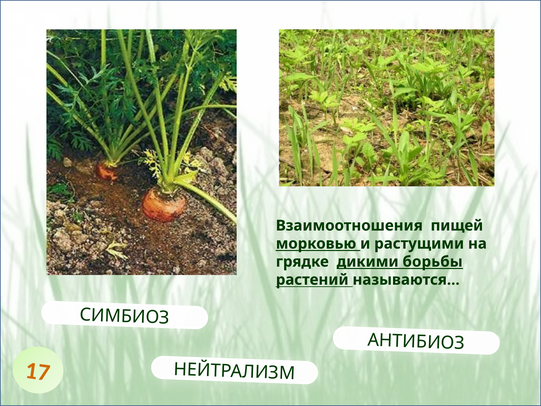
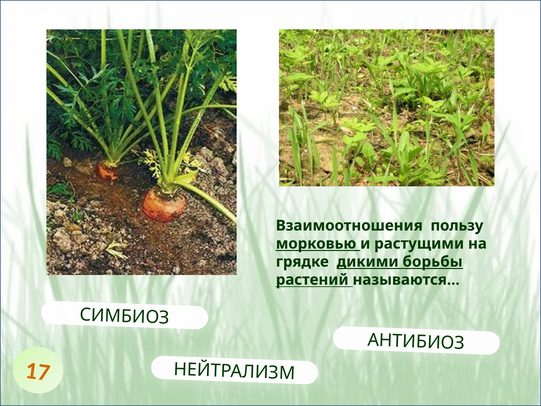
пищей: пищей -> пользу (457, 225)
